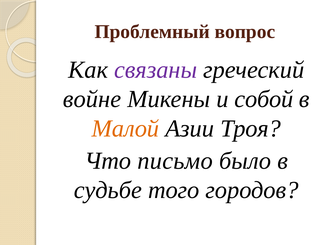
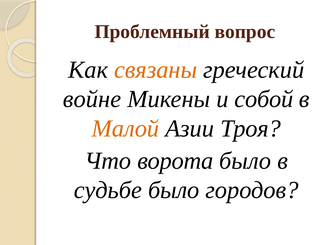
связаны colour: purple -> orange (156, 70)
письмо: письмо -> ворота (175, 160)
судьбе того: того -> было (174, 190)
